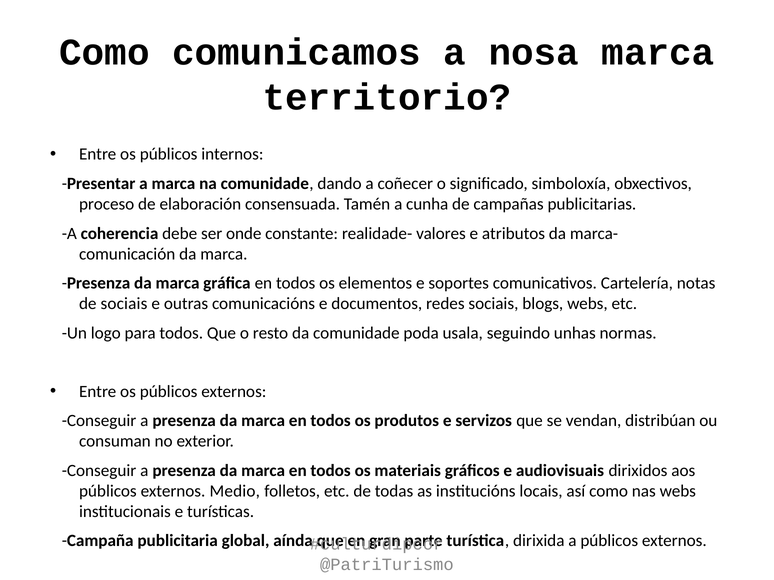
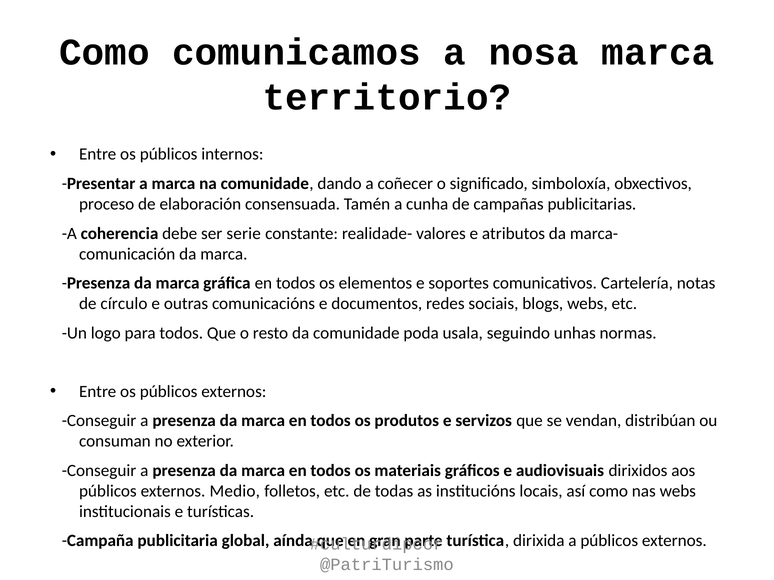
onde: onde -> serie (244, 234)
de sociais: sociais -> círculo (124, 304)
